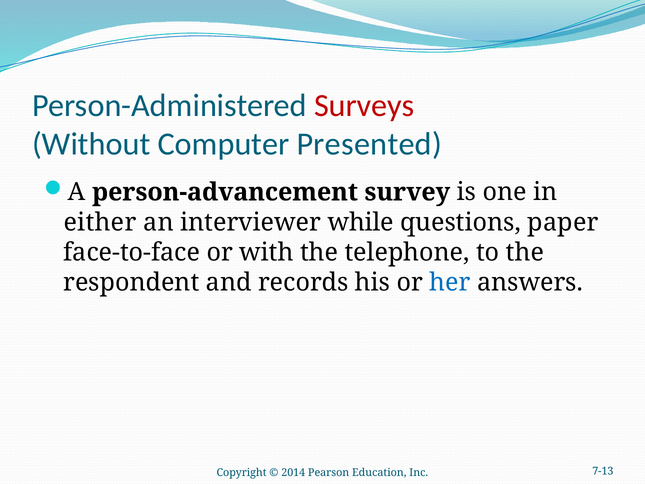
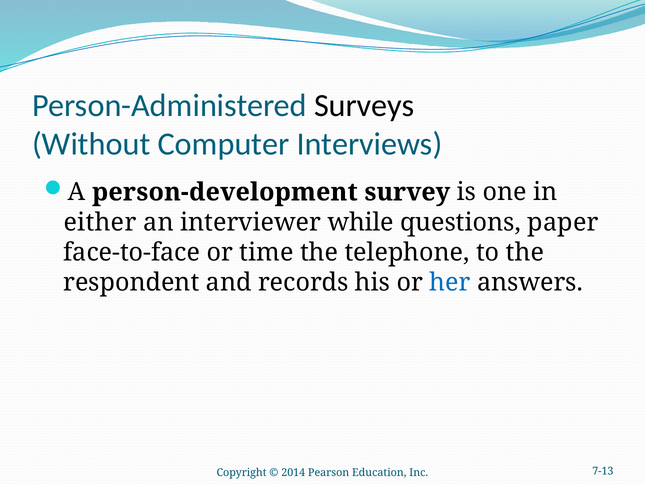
Surveys colour: red -> black (364, 105)
Presented: Presented -> Interviews (369, 144)
person-advancement: person-advancement -> person-development (225, 192)
with: with -> time (266, 252)
